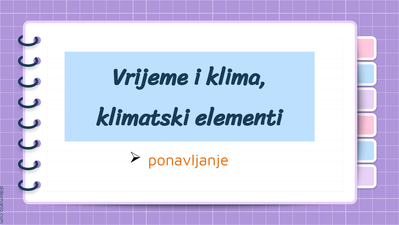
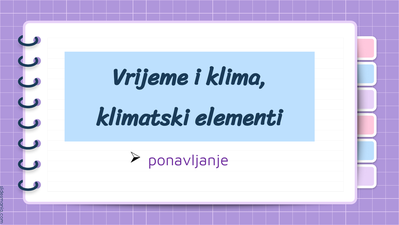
ponavljanje colour: orange -> purple (188, 160)
